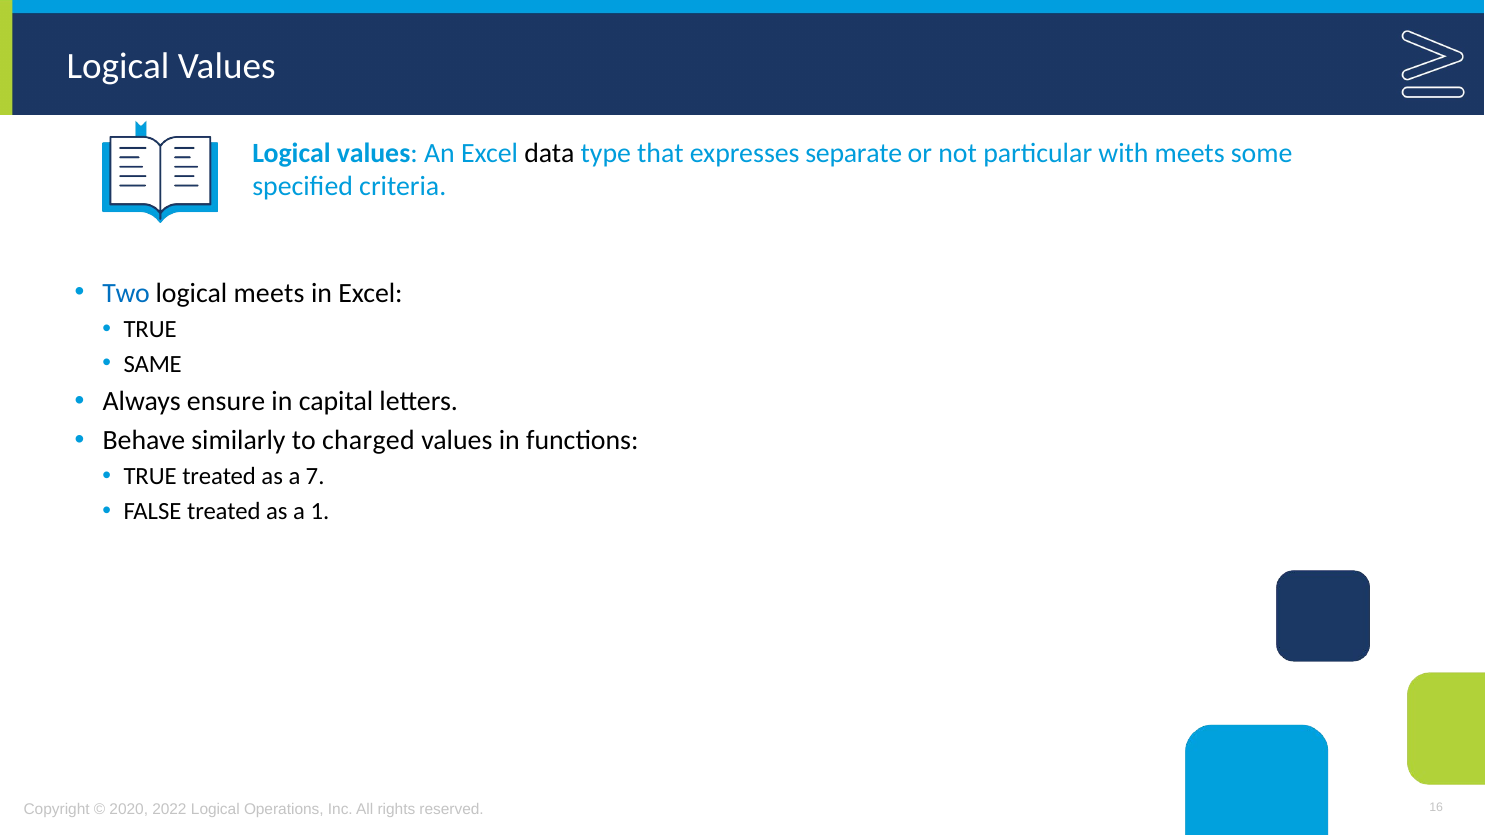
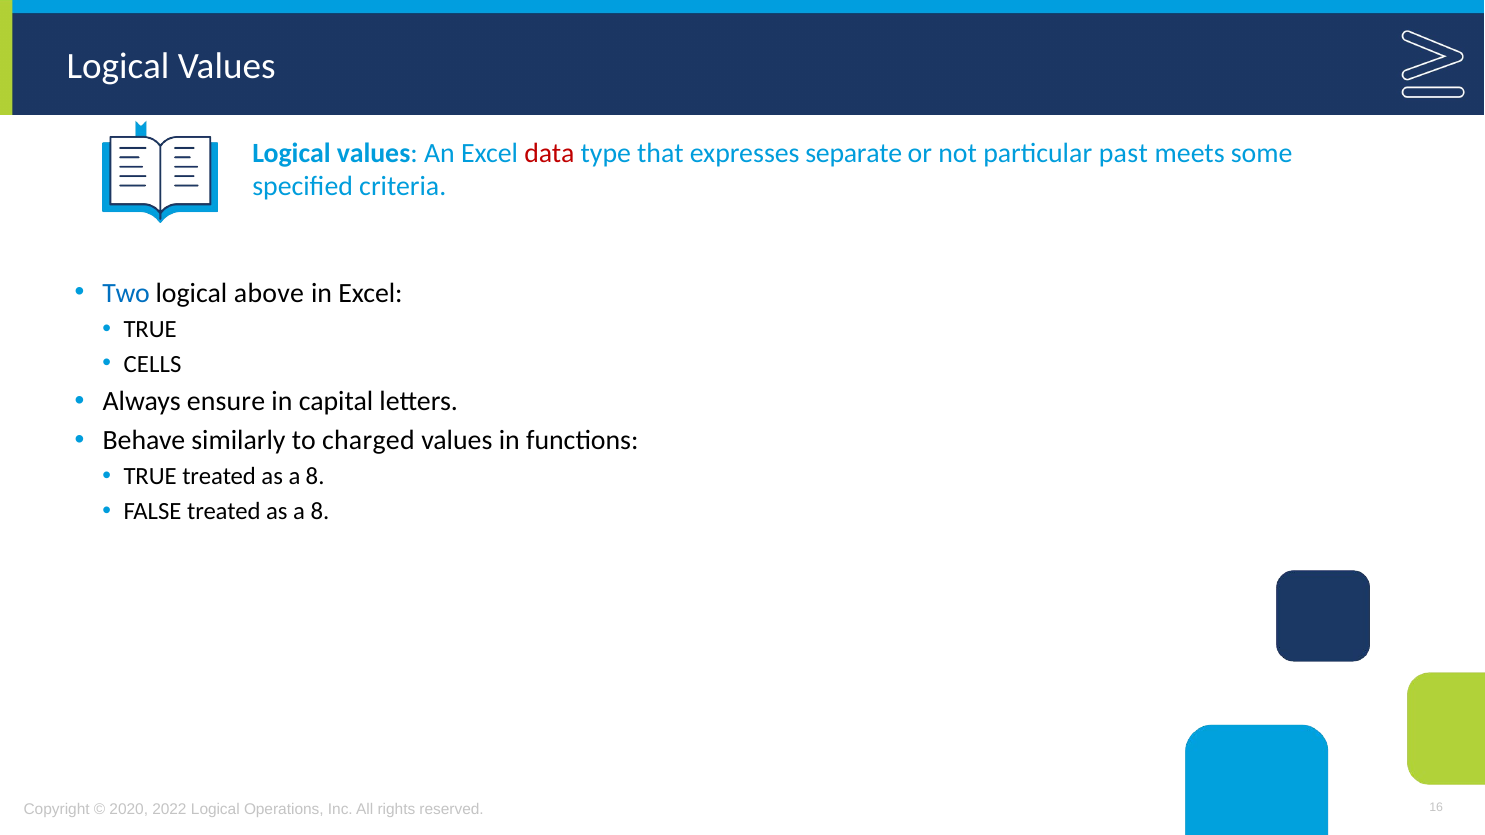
data colour: black -> red (549, 153)
with: with -> past (1123, 153)
logical meets: meets -> above (269, 293)
SAME: SAME -> CELLS (152, 364)
7: 7 -> 8 (315, 477)
1: 1 -> 8 (320, 512)
